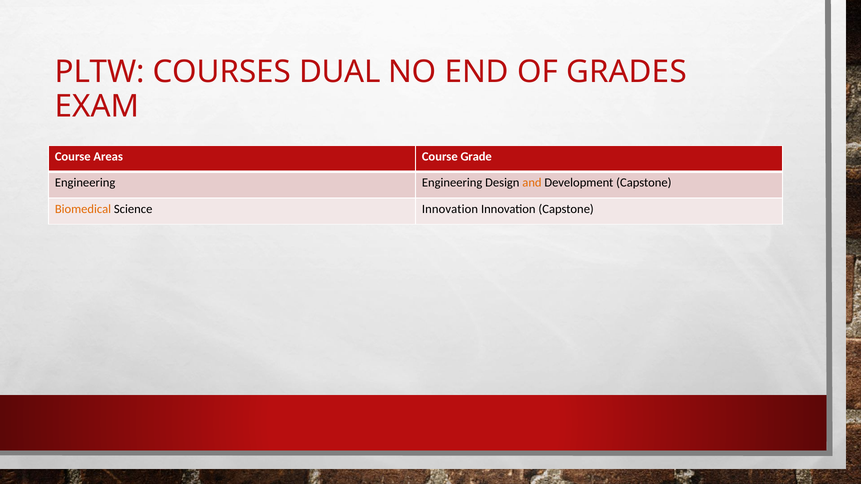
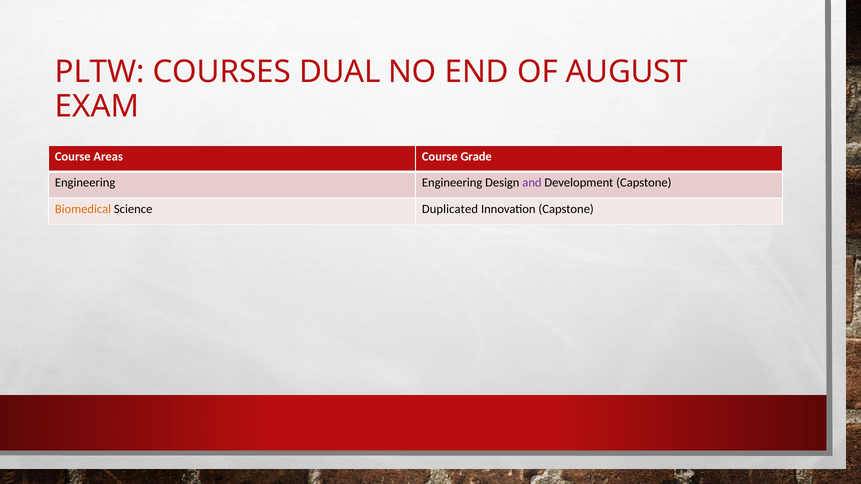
GRADES: GRADES -> AUGUST (627, 72)
and colour: orange -> purple (532, 183)
Science Innovation: Innovation -> Duplicated (450, 209)
